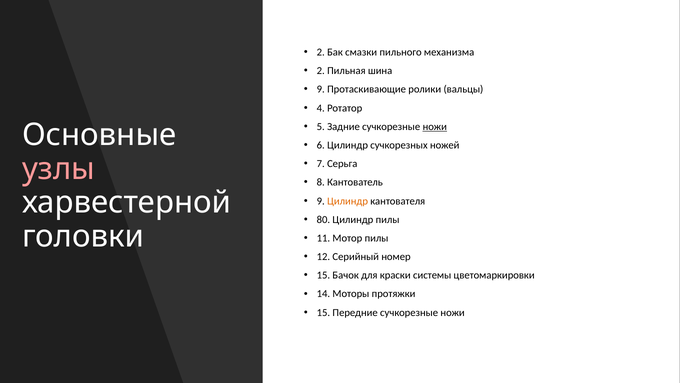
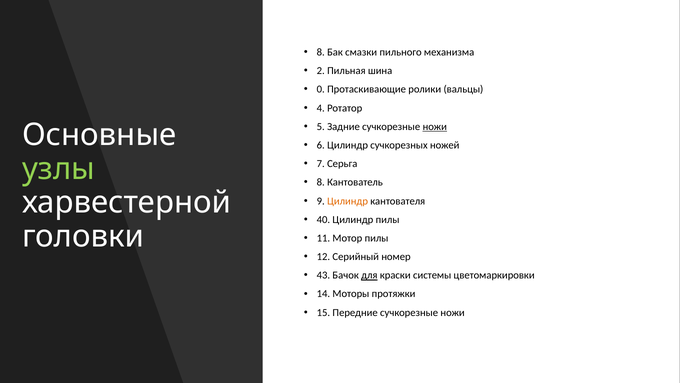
2: 2 -> 8 (321, 52)
9: 9 -> 0 (321, 89)
узлы colour: pink -> light green (59, 169)
80: 80 -> 40 (323, 219)
15: 15 -> 43 (323, 275)
для underline: none -> present (369, 275)
